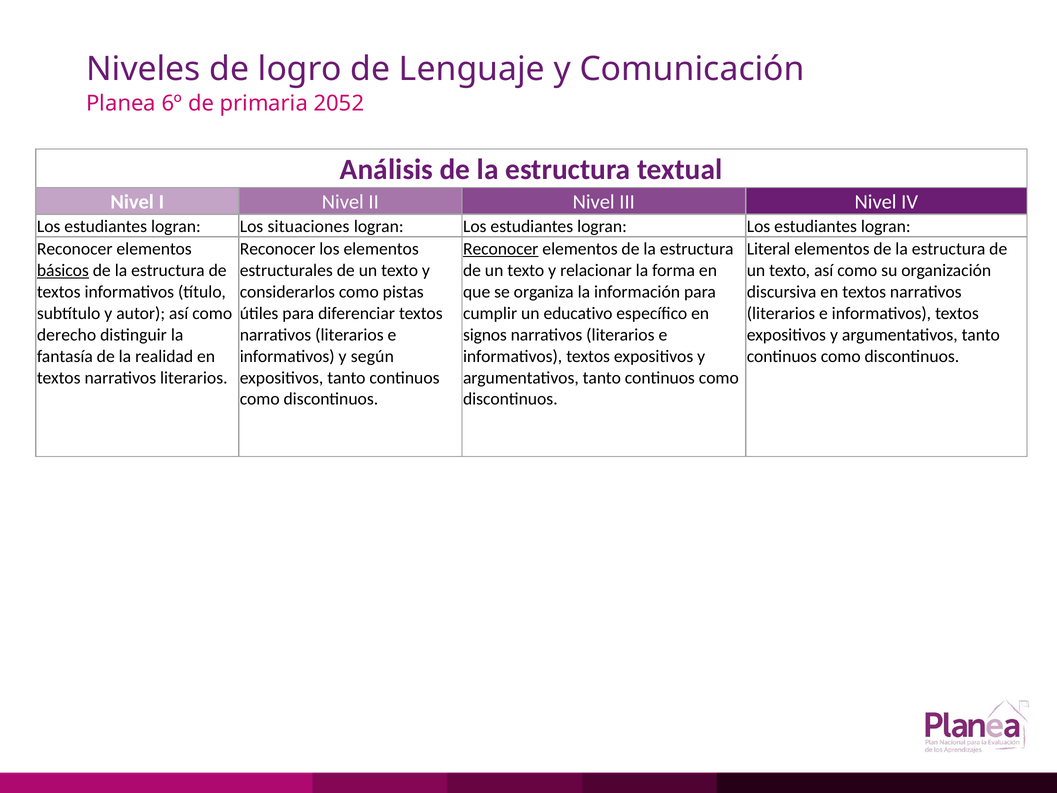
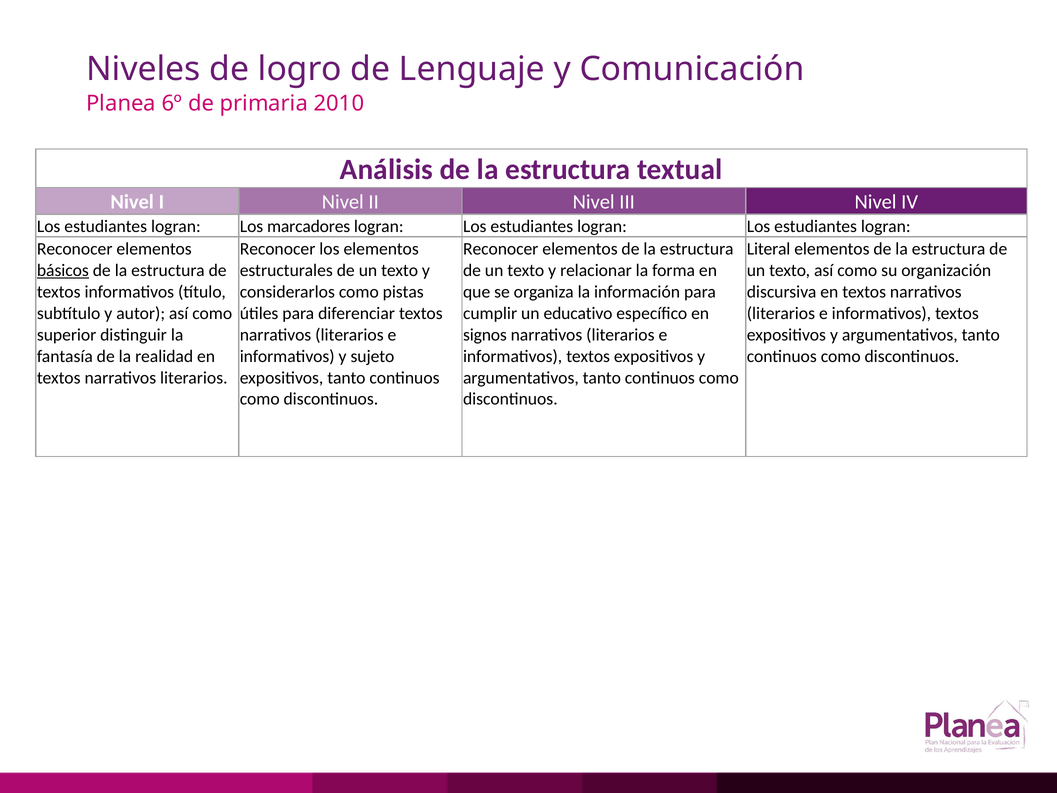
2052: 2052 -> 2010 (339, 104)
situaciones: situaciones -> marcadores (309, 226)
Reconocer underline: present -> none (501, 249)
derecho: derecho -> superior (67, 335)
según: según -> sujeto (372, 356)
